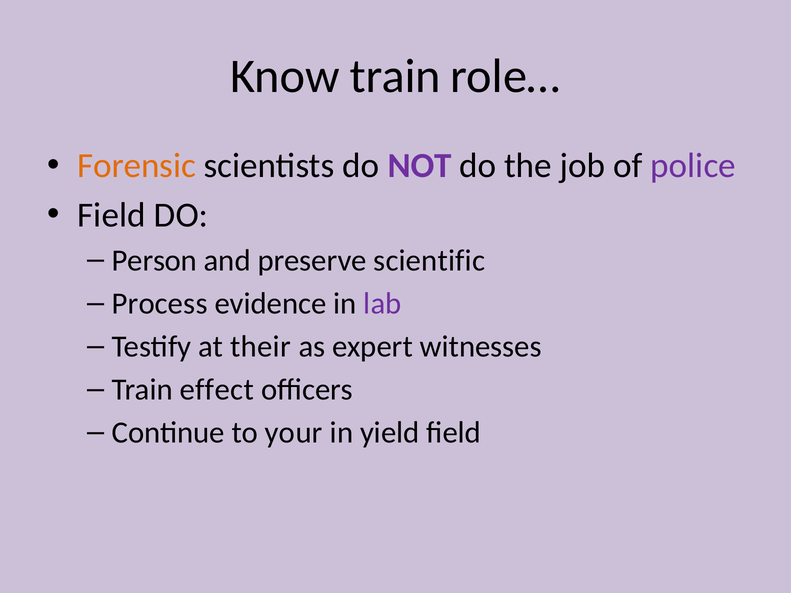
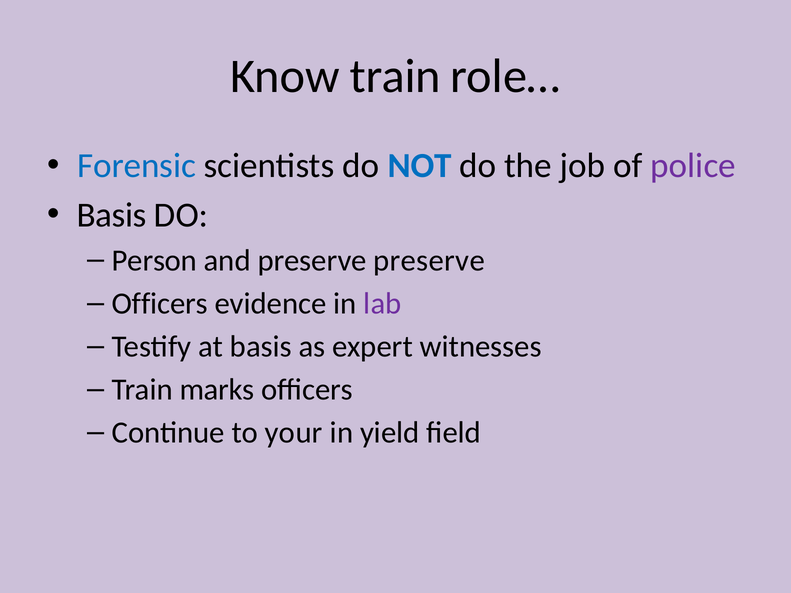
Forensic colour: orange -> blue (137, 166)
NOT colour: purple -> blue (420, 166)
Field: Field -> Basis (112, 215)
preserve scientific: scientific -> preserve (429, 261)
Process: Process -> Officers (160, 304)
at their: their -> basis (261, 347)
effect: effect -> marks (217, 390)
